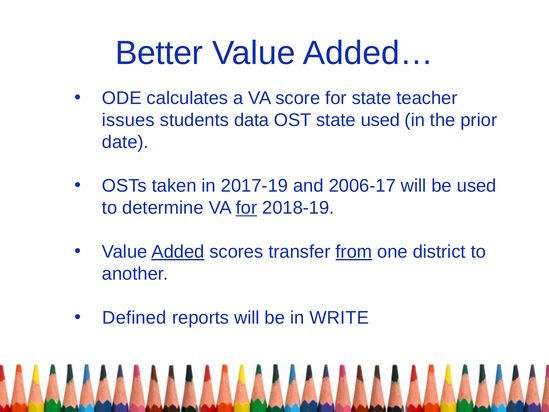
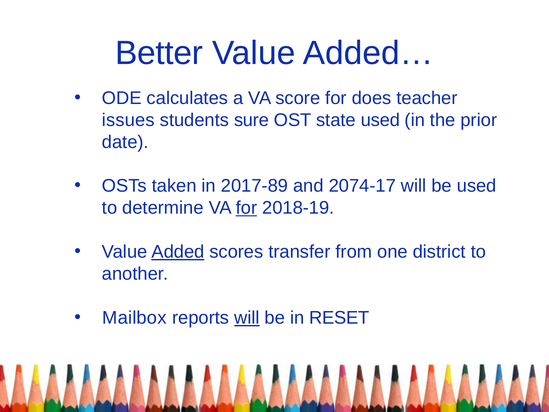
for state: state -> does (372, 98)
data: data -> sure (252, 120)
2017-19: 2017-19 -> 2017-89 (254, 186)
2006-17: 2006-17 -> 2074-17 (362, 186)
from underline: present -> none (354, 252)
Defined: Defined -> Mailbox (134, 318)
will underline: none -> present (247, 318)
WRITE: WRITE -> RESET (339, 318)
